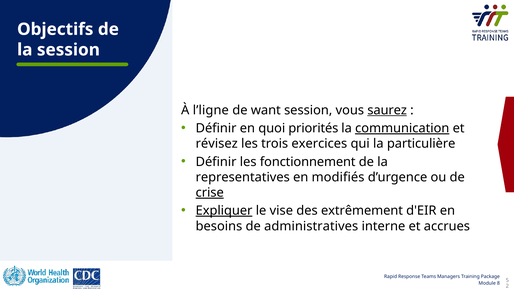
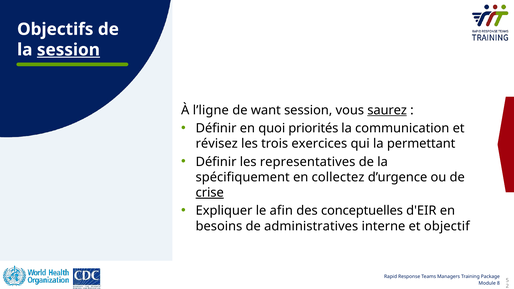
session underline: none -> present (68, 50)
communication underline: present -> none (402, 128)
particulière: particulière -> permettant (421, 144)
fonctionnement: fonctionnement -> representatives (308, 162)
representatives: representatives -> spécifiquement (243, 177)
modifiés: modifiés -> collectez (338, 177)
Expliquer underline: present -> none (224, 211)
vise: vise -> afin (281, 211)
extrêmement: extrêmement -> conceptuelles (362, 211)
accrues: accrues -> objectif (447, 226)
